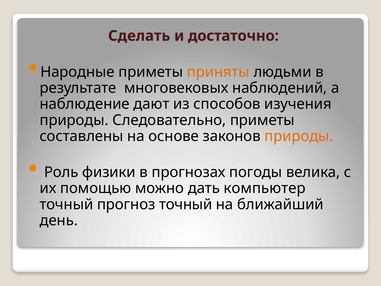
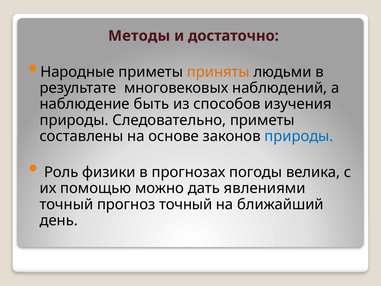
Сделать: Сделать -> Методы (139, 36)
дают: дают -> быть (151, 104)
природы colour: orange -> blue (299, 136)
компьютер: компьютер -> явлениями (265, 188)
